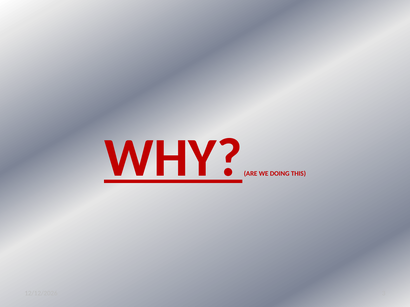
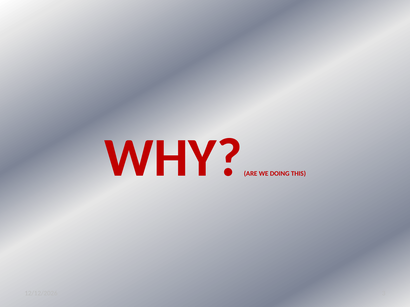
WHY underline: present -> none (173, 158)
